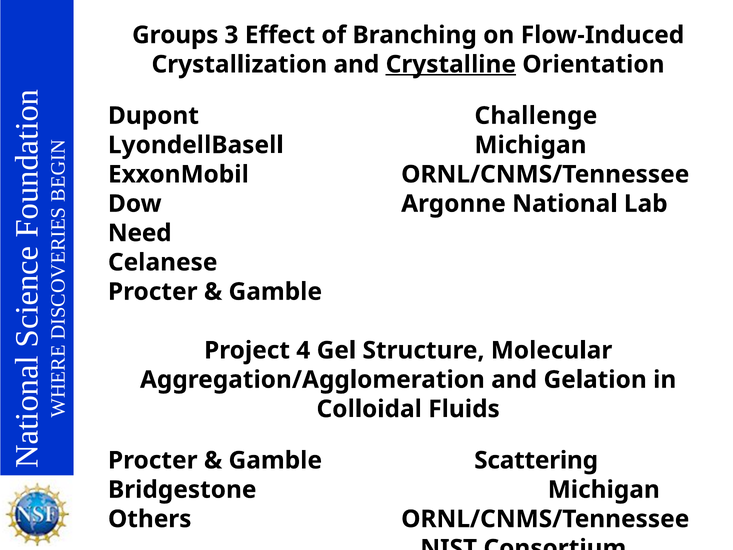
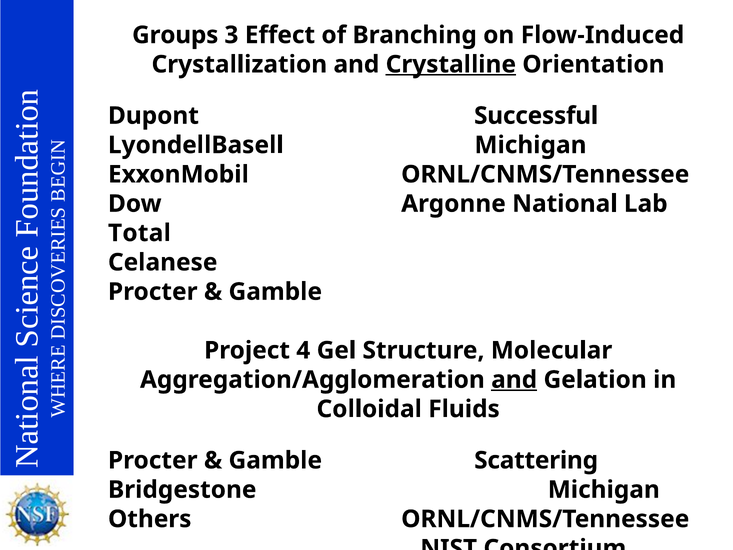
Challenge: Challenge -> Successful (536, 116)
Need: Need -> Total (139, 233)
and underline: none -> present (514, 380)
